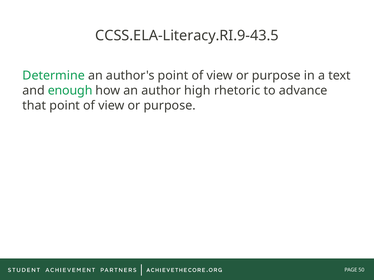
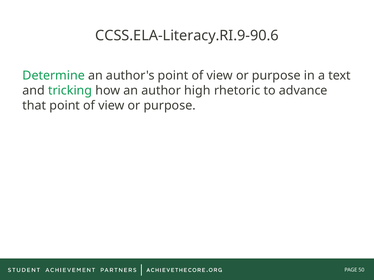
CCSS.ELA-Literacy.RI.9-43.5: CCSS.ELA-Literacy.RI.9-43.5 -> CCSS.ELA-Literacy.RI.9-90.6 (187, 36)
enough: enough -> tricking (70, 91)
